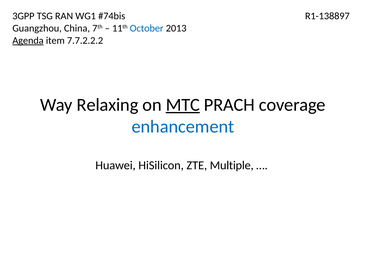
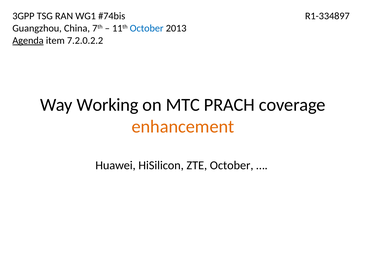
R1-138897: R1-138897 -> R1-334897 (327, 16)
7.7.2.2.2: 7.7.2.2.2 -> 7.2.0.2.2 (85, 41)
Relaxing: Relaxing -> Working (108, 105)
MTC underline: present -> none (183, 105)
enhancement colour: blue -> orange (183, 127)
ZTE Multiple: Multiple -> October (232, 166)
